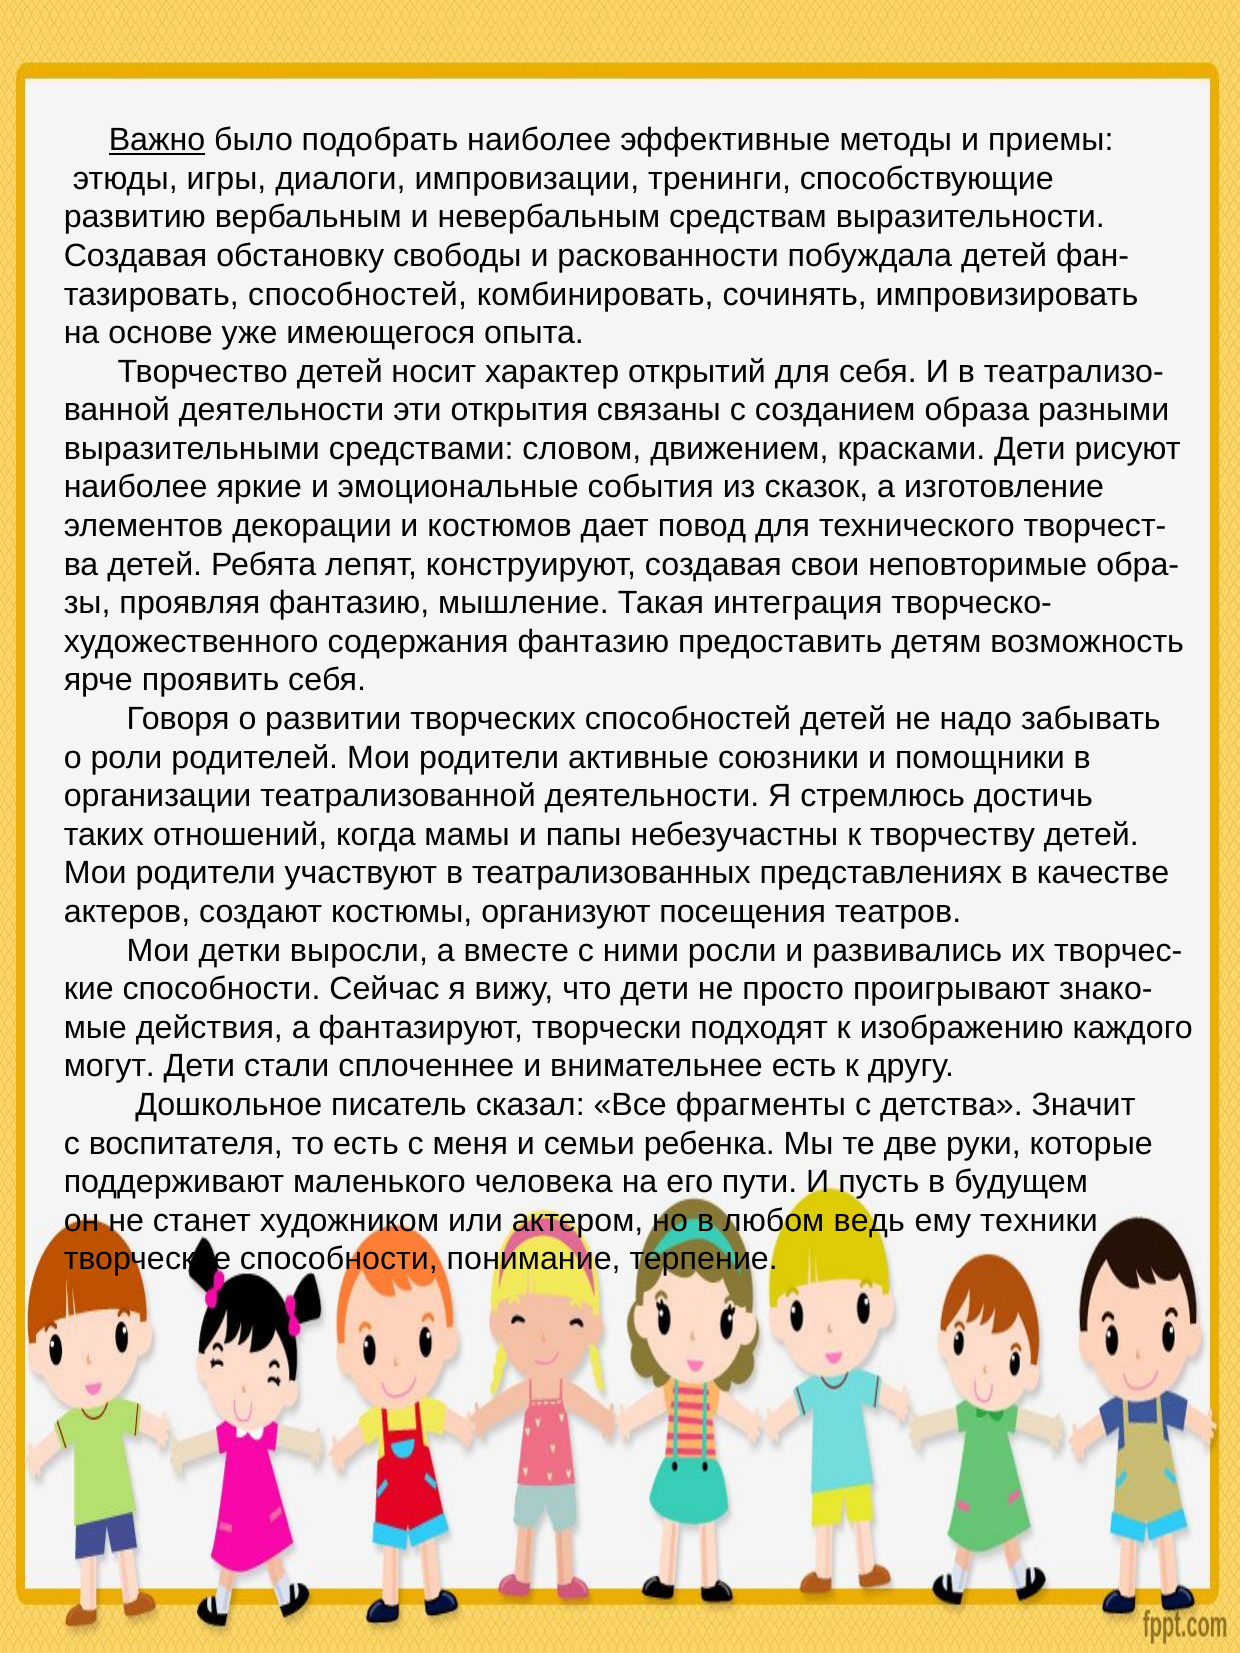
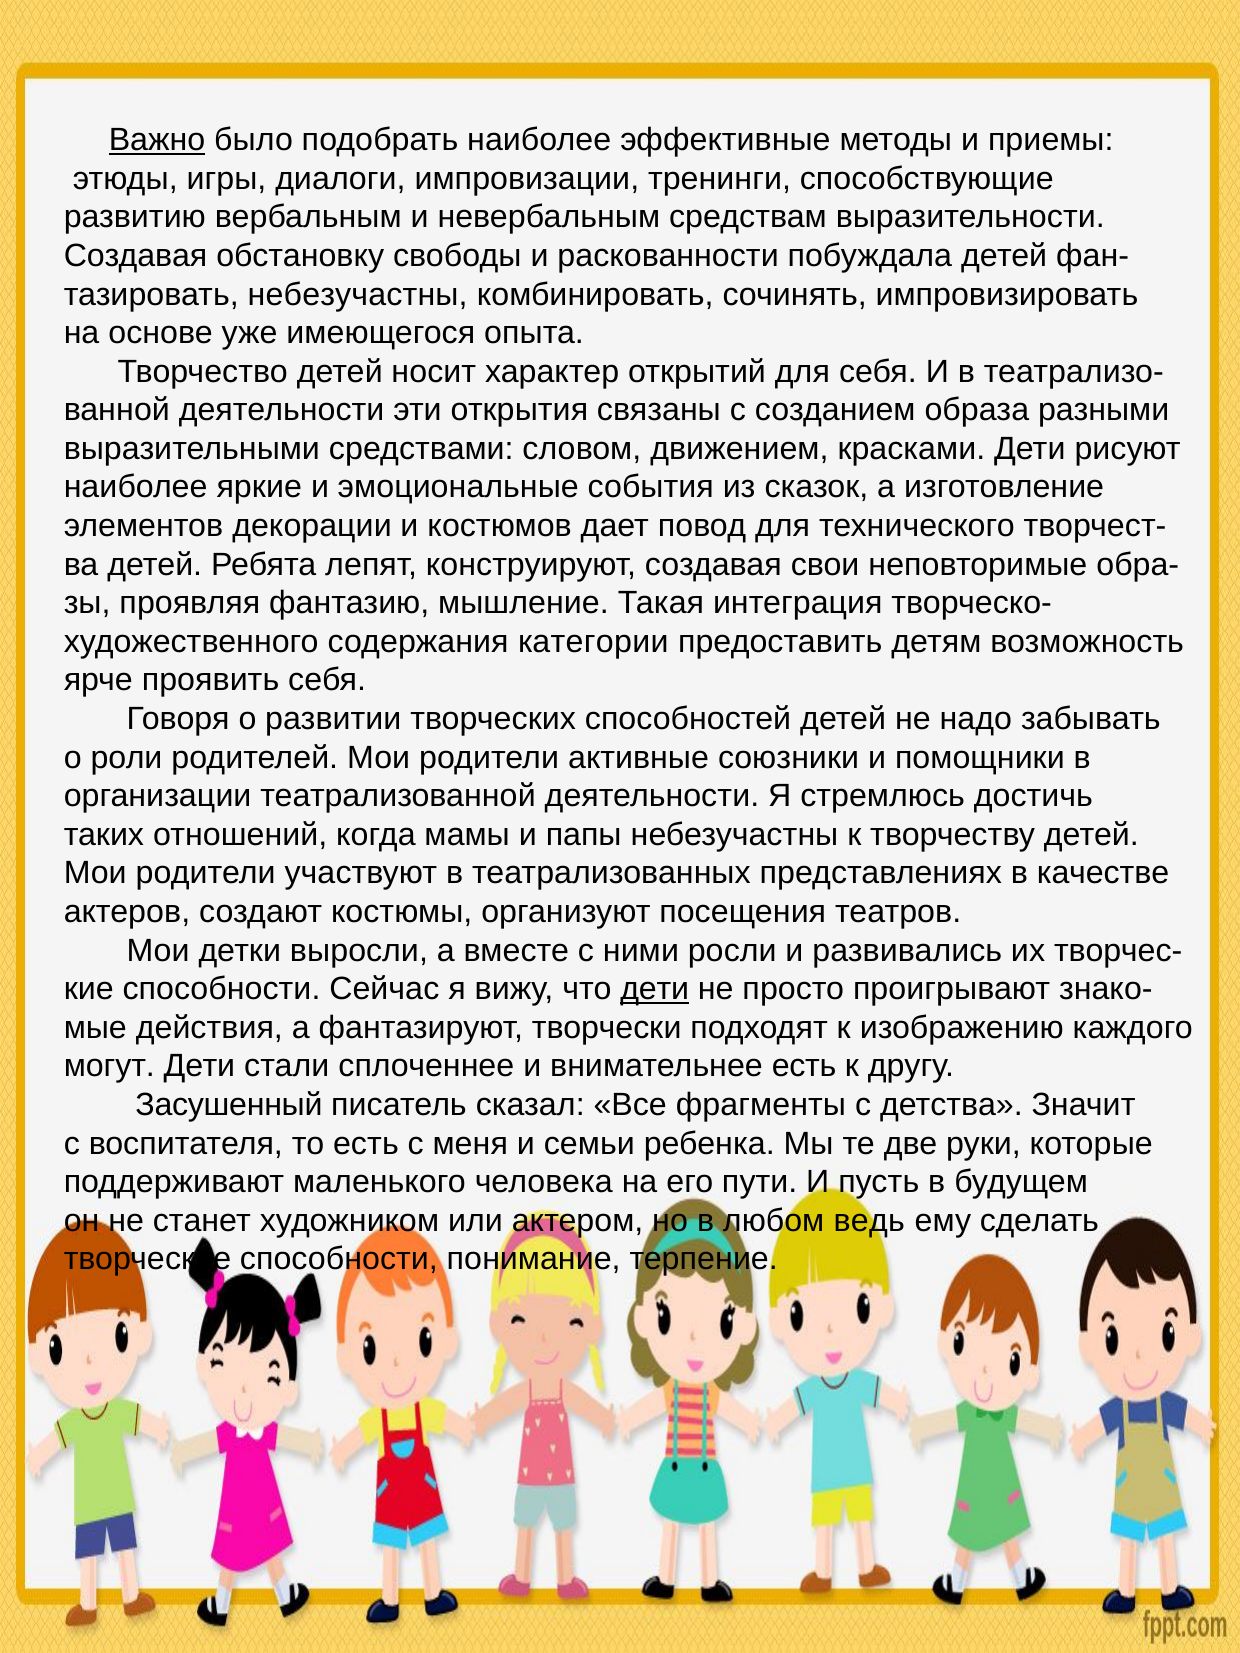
тазировать способностей: способностей -> небезучастны (358, 294)
содержания фантазию: фантазию -> категории (593, 642)
дети underline: none -> present (655, 989)
Дошкольное: Дошкольное -> Засушенный (229, 1105)
техники: техники -> сделать (1039, 1221)
